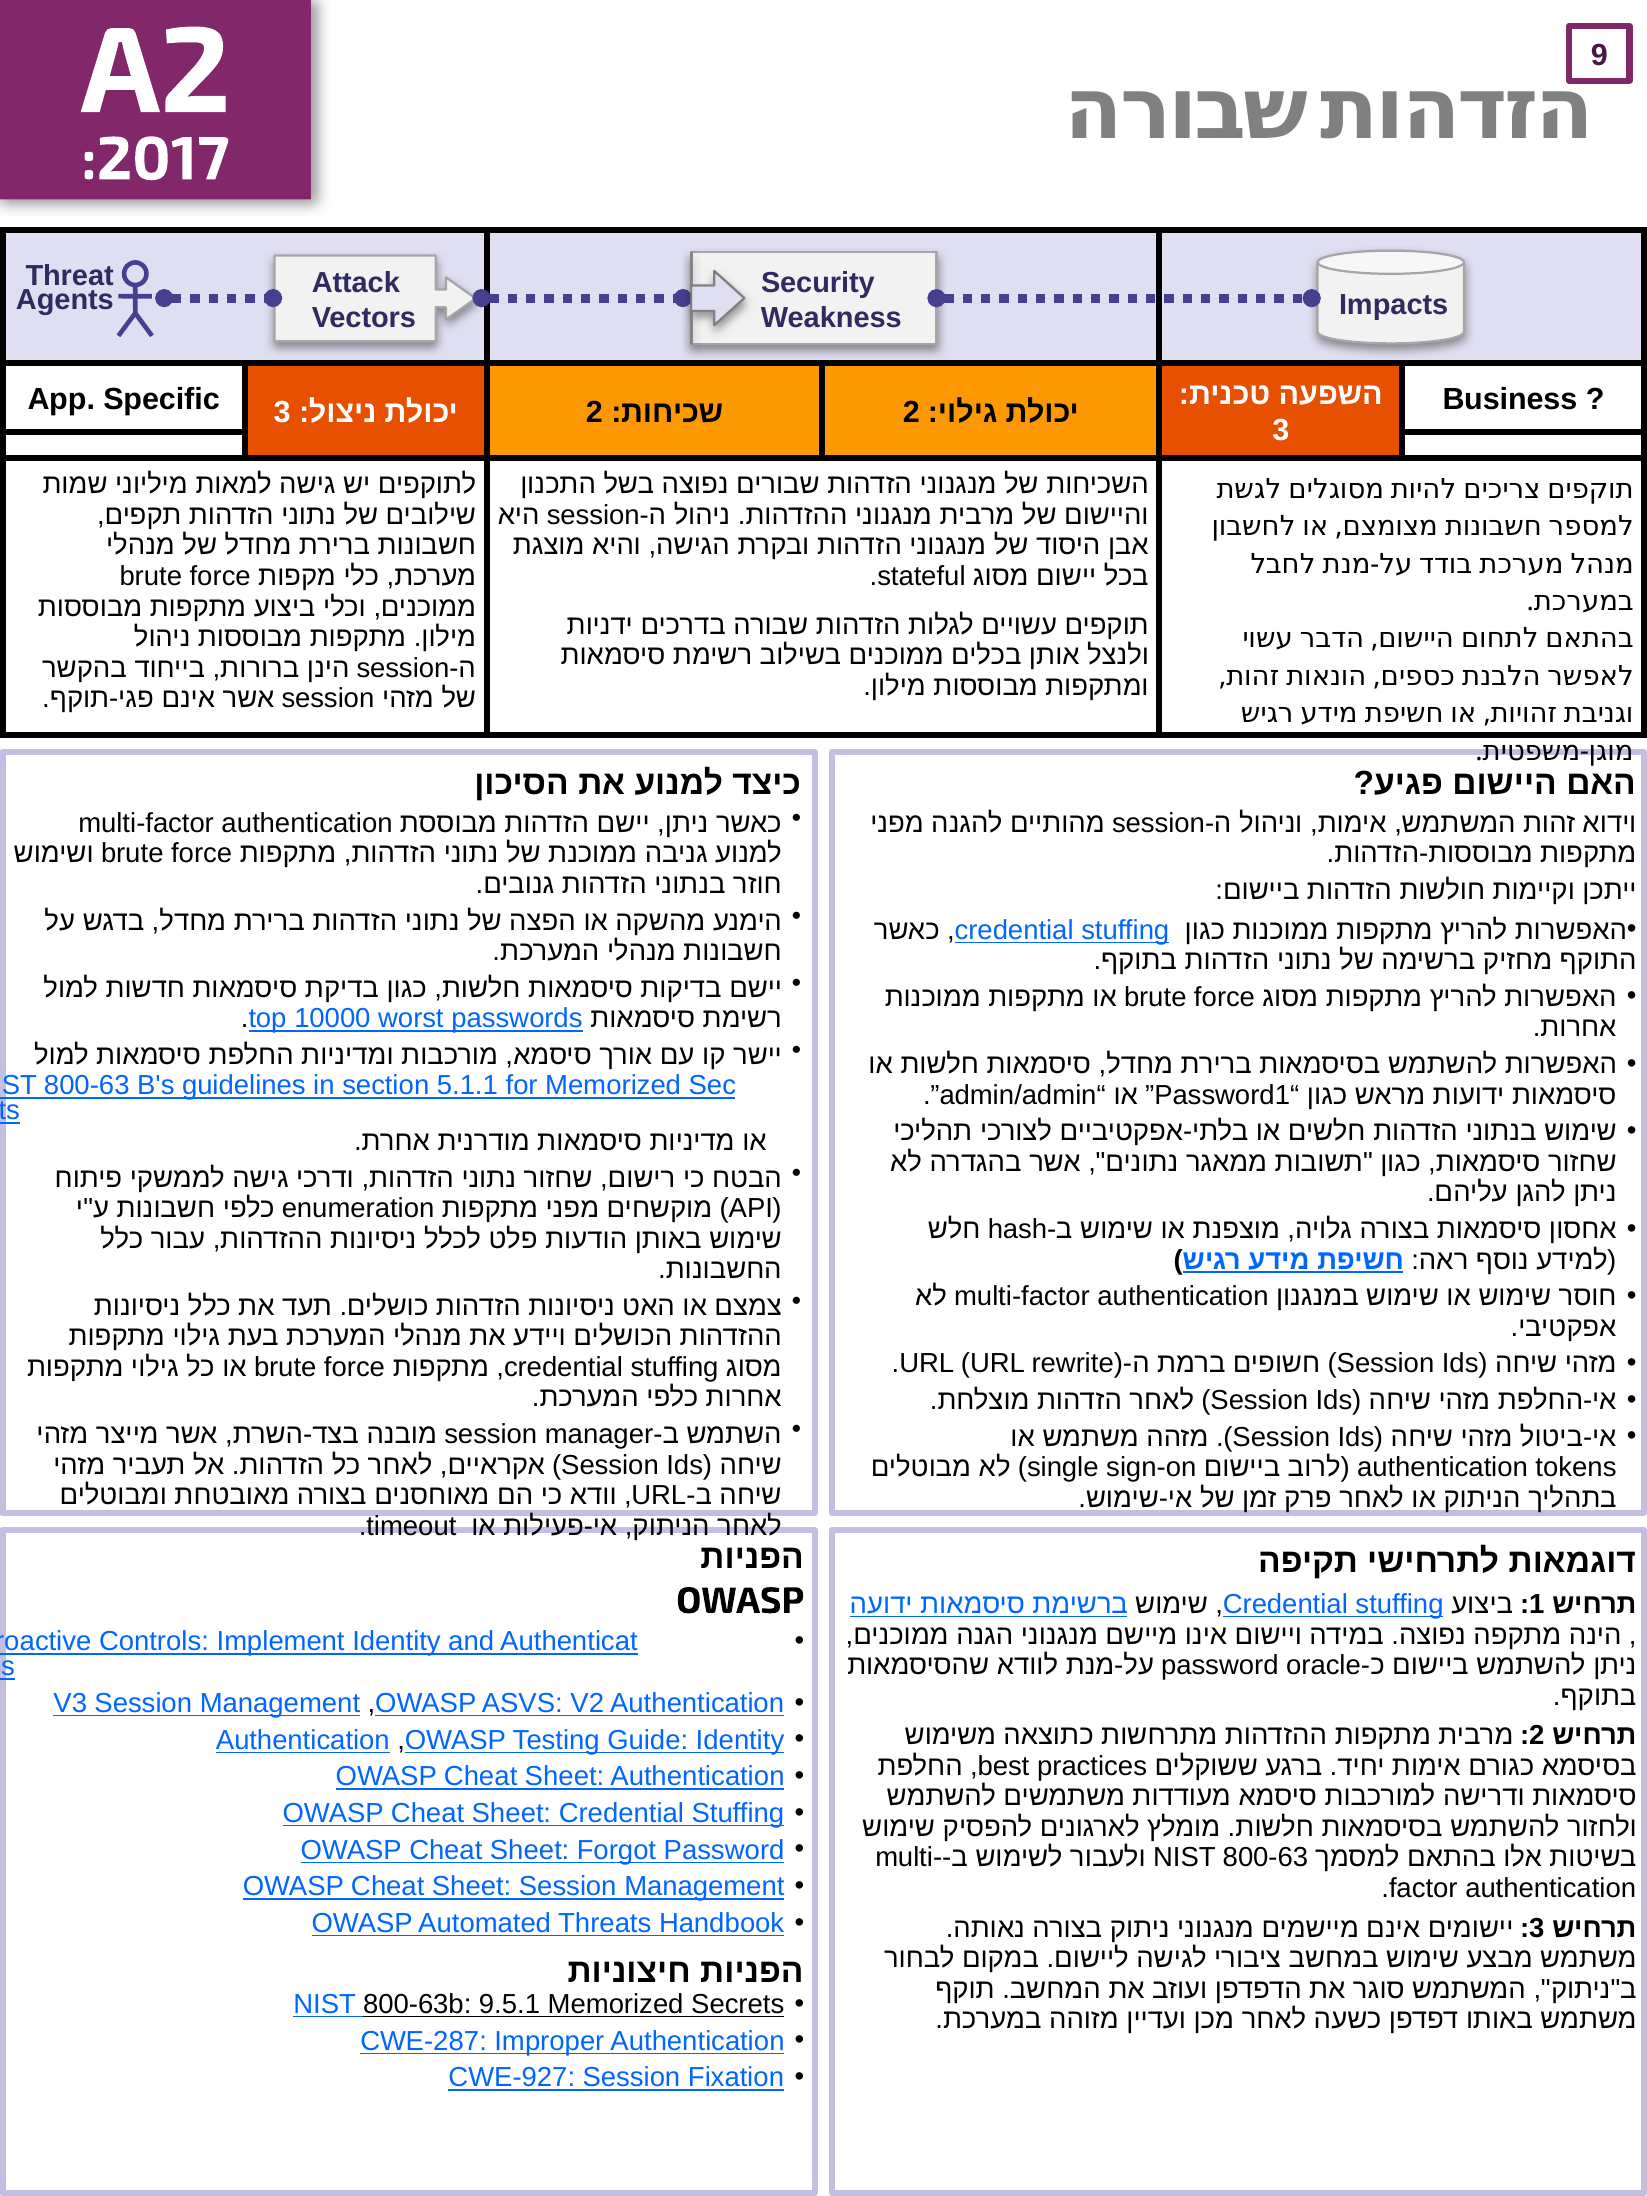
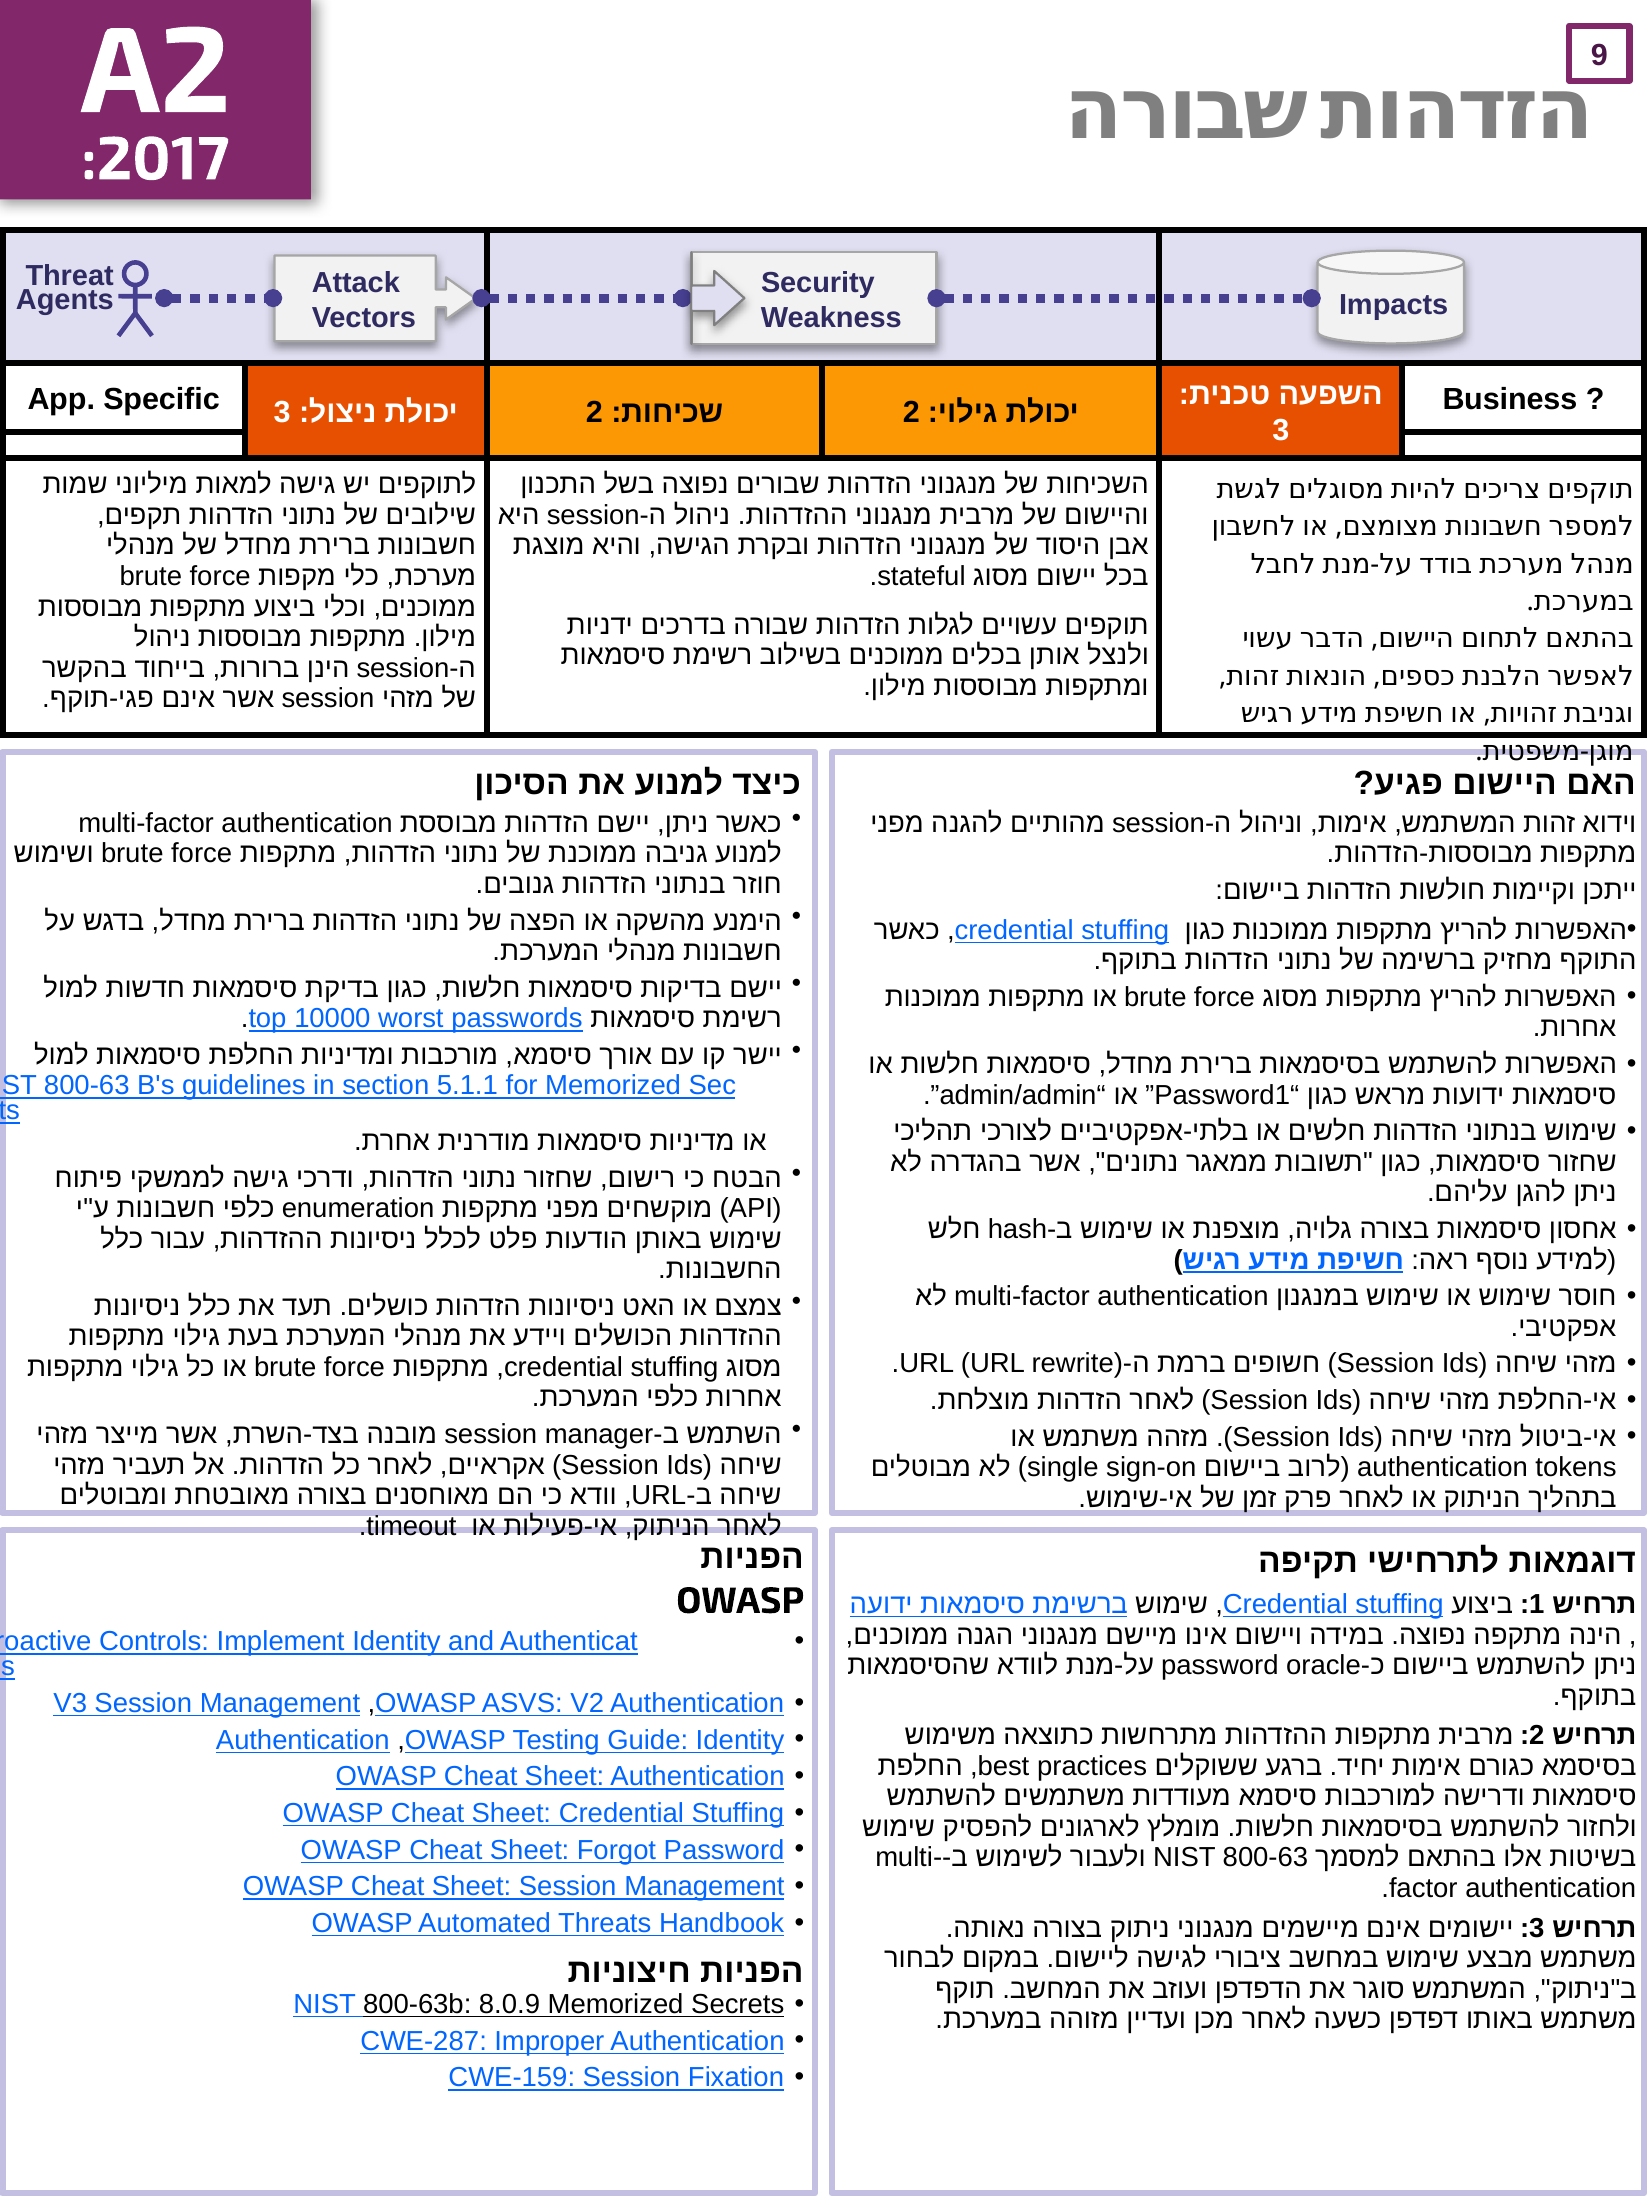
9.5.1: 9.5.1 -> 8.0.9 (510, 2005)
CWE-927: CWE-927 -> CWE-159 (512, 2078)
